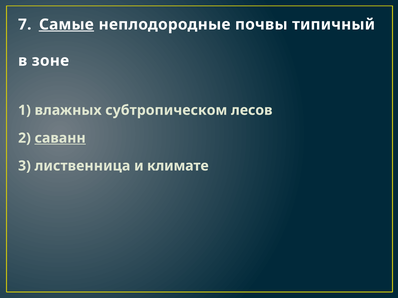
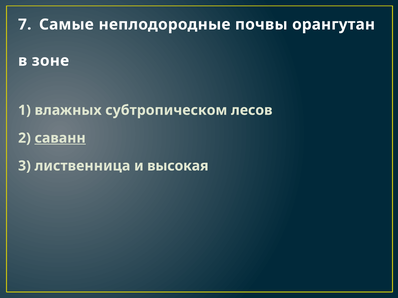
Самые underline: present -> none (66, 25)
типичный: типичный -> орангутан (334, 25)
климате: климате -> высокая (178, 166)
